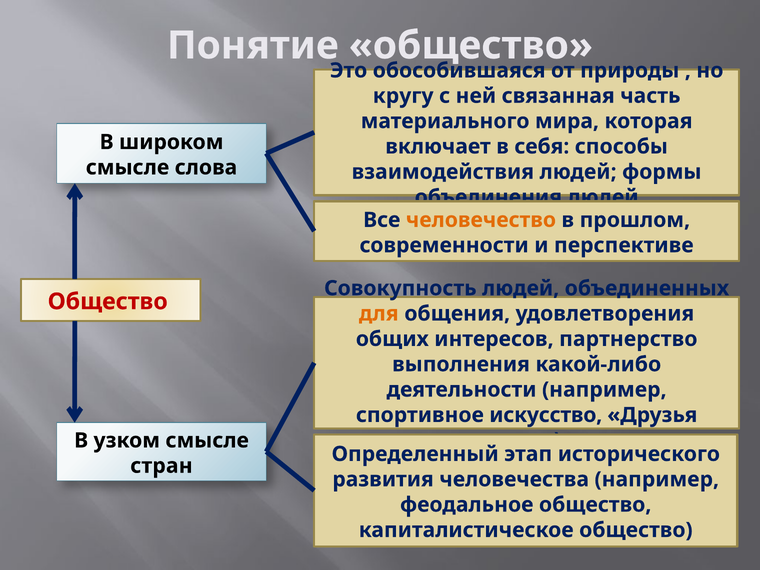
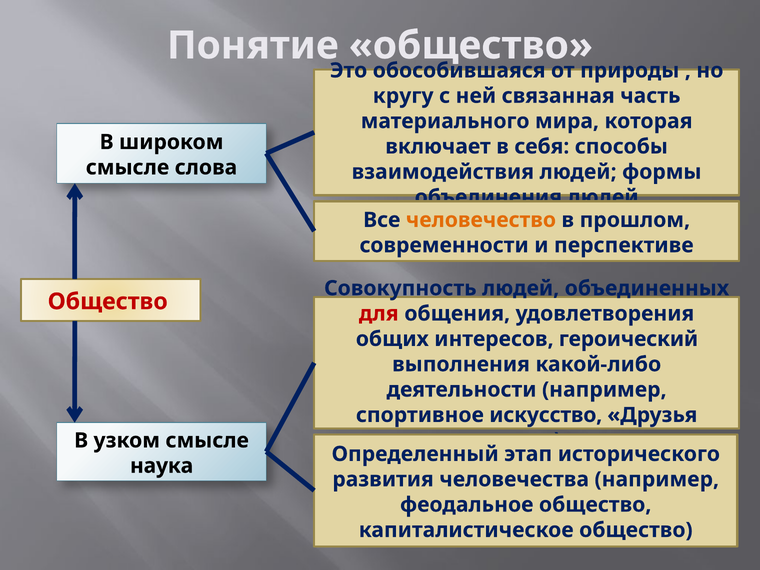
для colour: orange -> red (379, 314)
партнерство: партнерство -> героический (628, 339)
стран: стран -> наука (162, 466)
